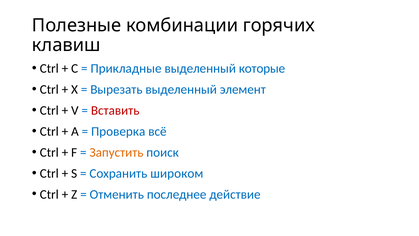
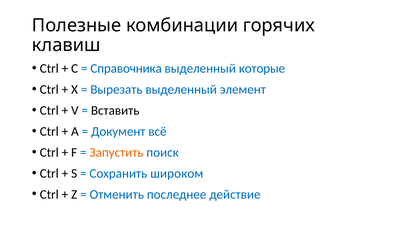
Прикладные: Прикладные -> Справочника (126, 68)
Вставить colour: red -> black (115, 110)
Проверка: Проверка -> Документ (118, 131)
